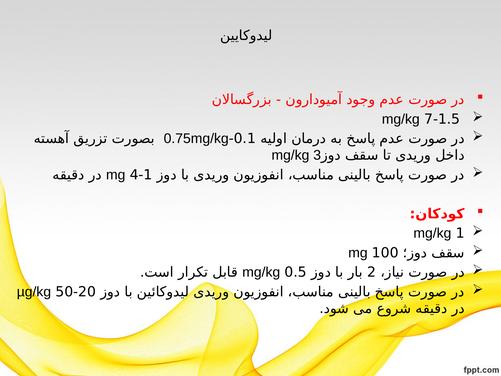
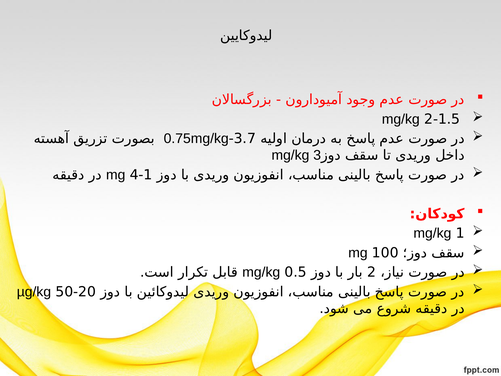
7-1.5: 7-1.5 -> 2-1.5 (442, 119)
0.1: 0.1 -> 3.7 (245, 138)
